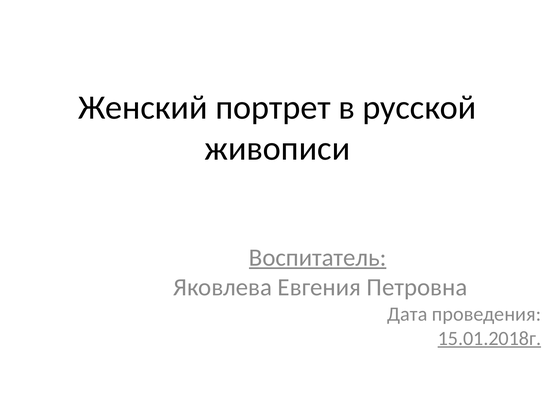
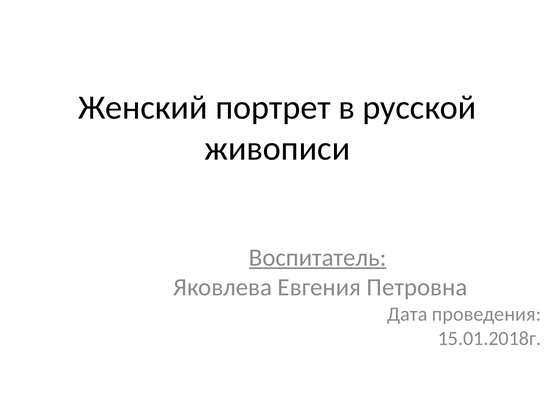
15.01.2018г underline: present -> none (489, 338)
